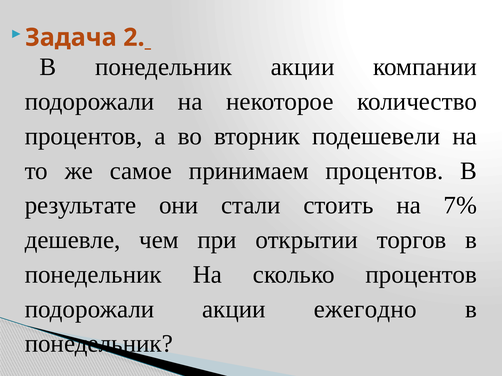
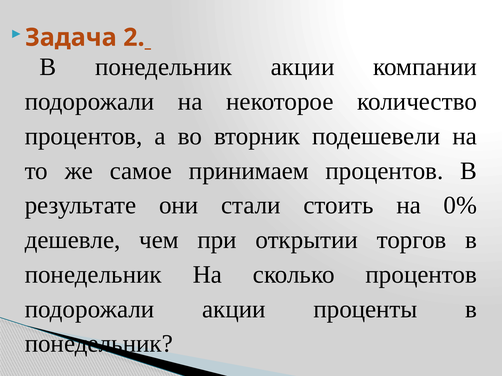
7%: 7% -> 0% (460, 206)
ежегодно: ежегодно -> проценты (366, 310)
